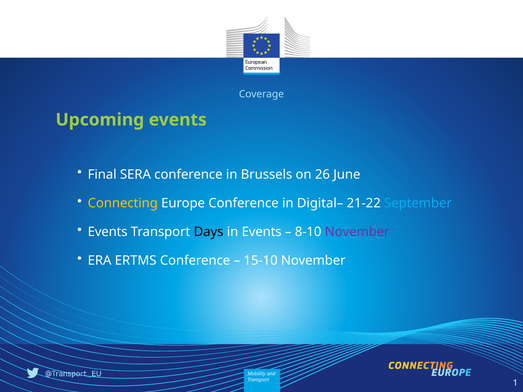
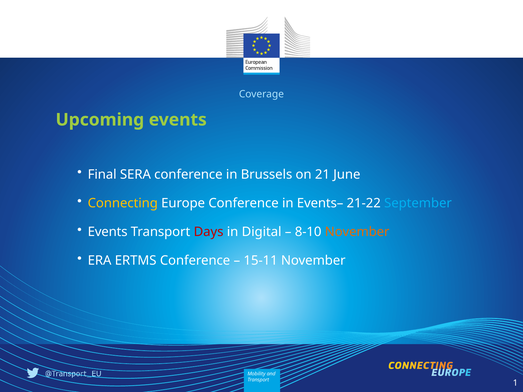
26: 26 -> 21 (322, 175)
Digital–: Digital– -> Events– (320, 203)
Days colour: black -> red (209, 232)
in Events: Events -> Digital (262, 232)
November colour: purple -> orange (357, 232)
15-10: 15-10 -> 15-11 (261, 261)
